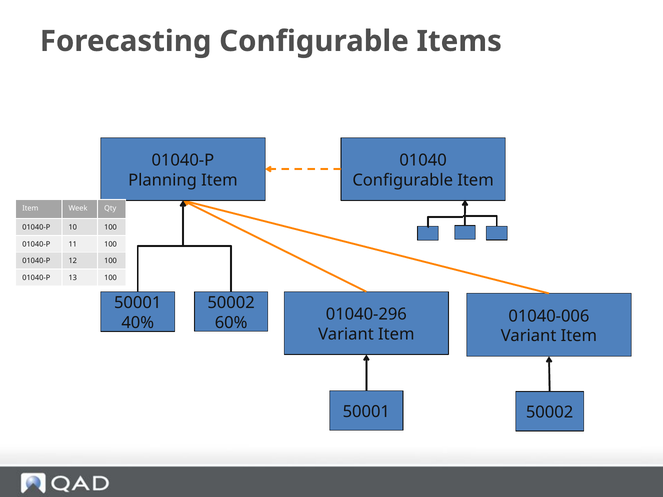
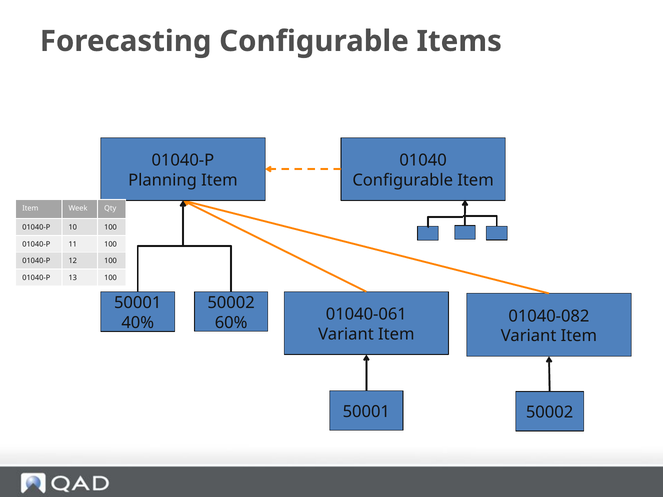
01040-296: 01040-296 -> 01040-061 (366, 314)
01040-006: 01040-006 -> 01040-082 (549, 316)
